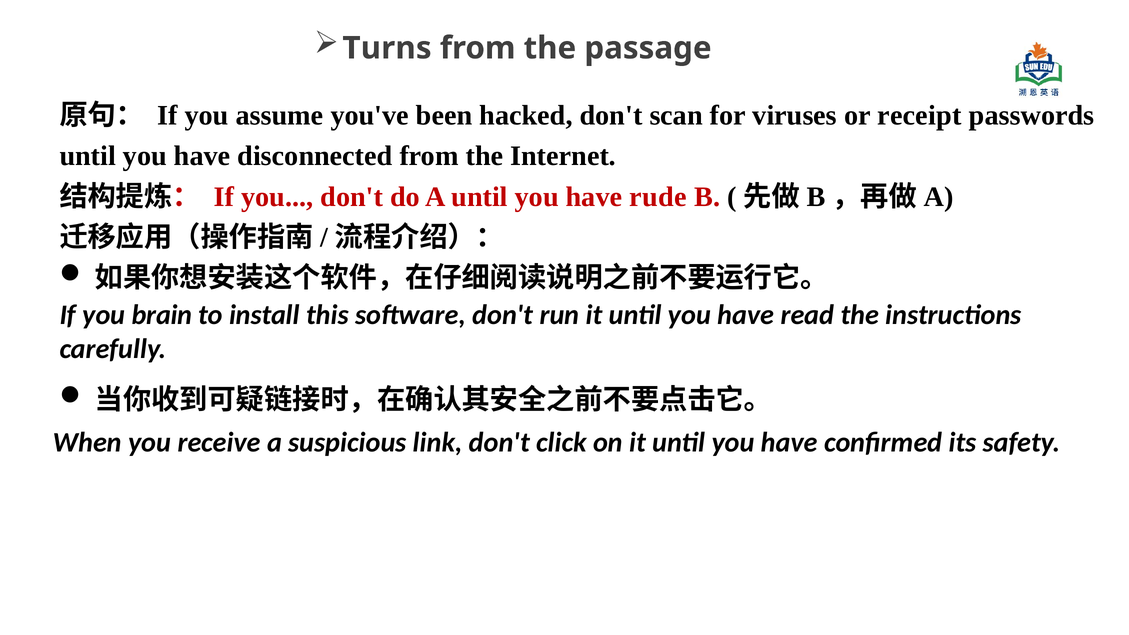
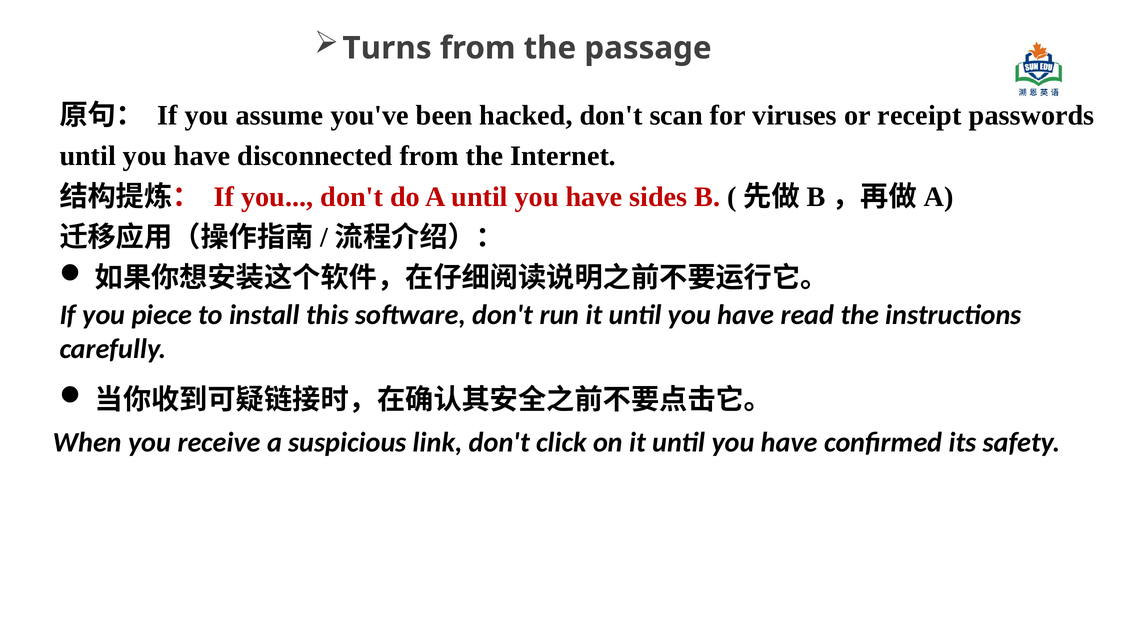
rude: rude -> sides (658, 197)
brain: brain -> piece (162, 315)
